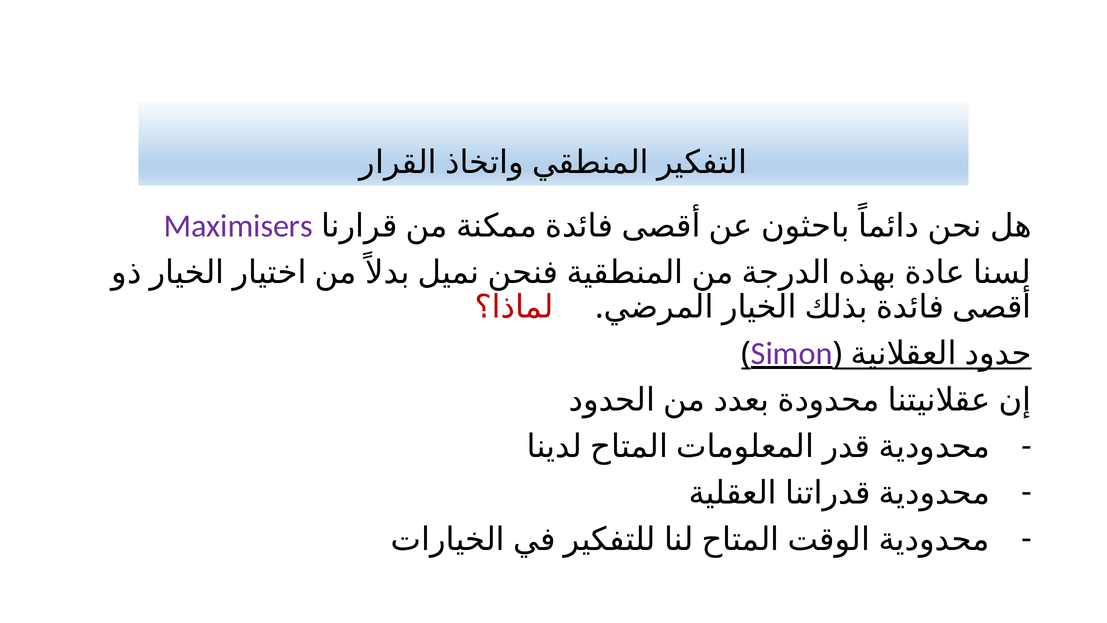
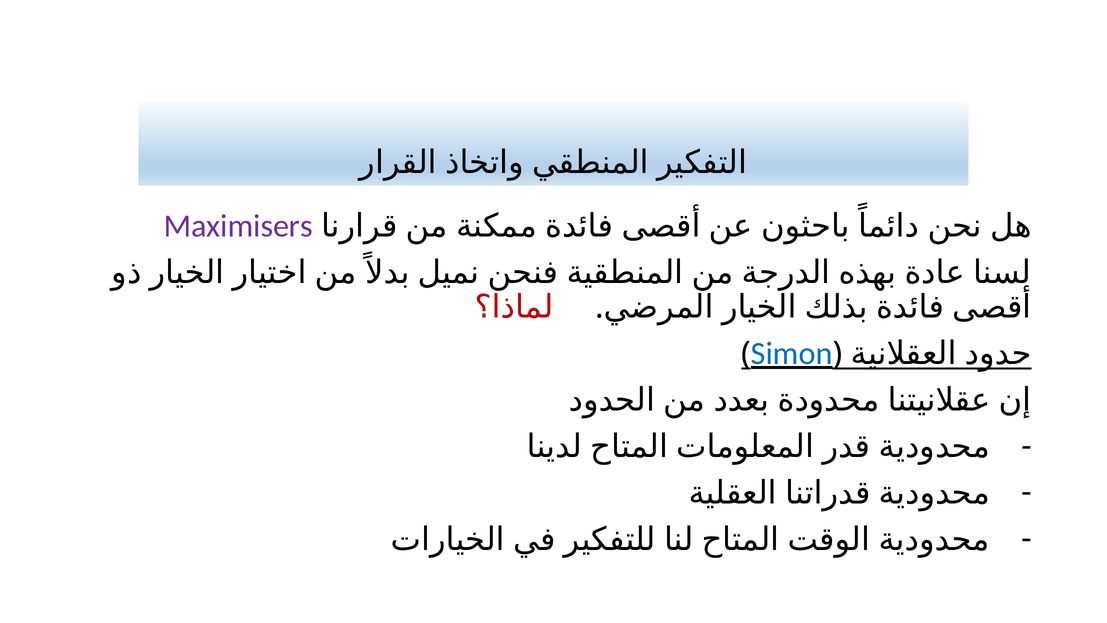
Simon colour: purple -> blue (792, 354)
